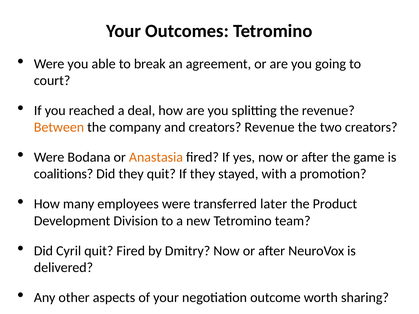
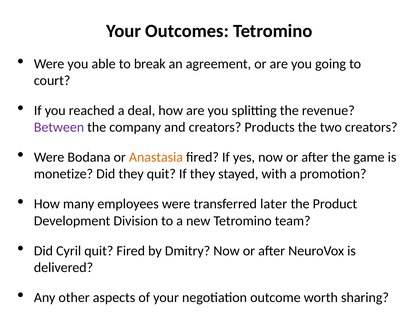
Between colour: orange -> purple (59, 127)
creators Revenue: Revenue -> Products (270, 127)
coalitions: coalitions -> monetize (63, 174)
